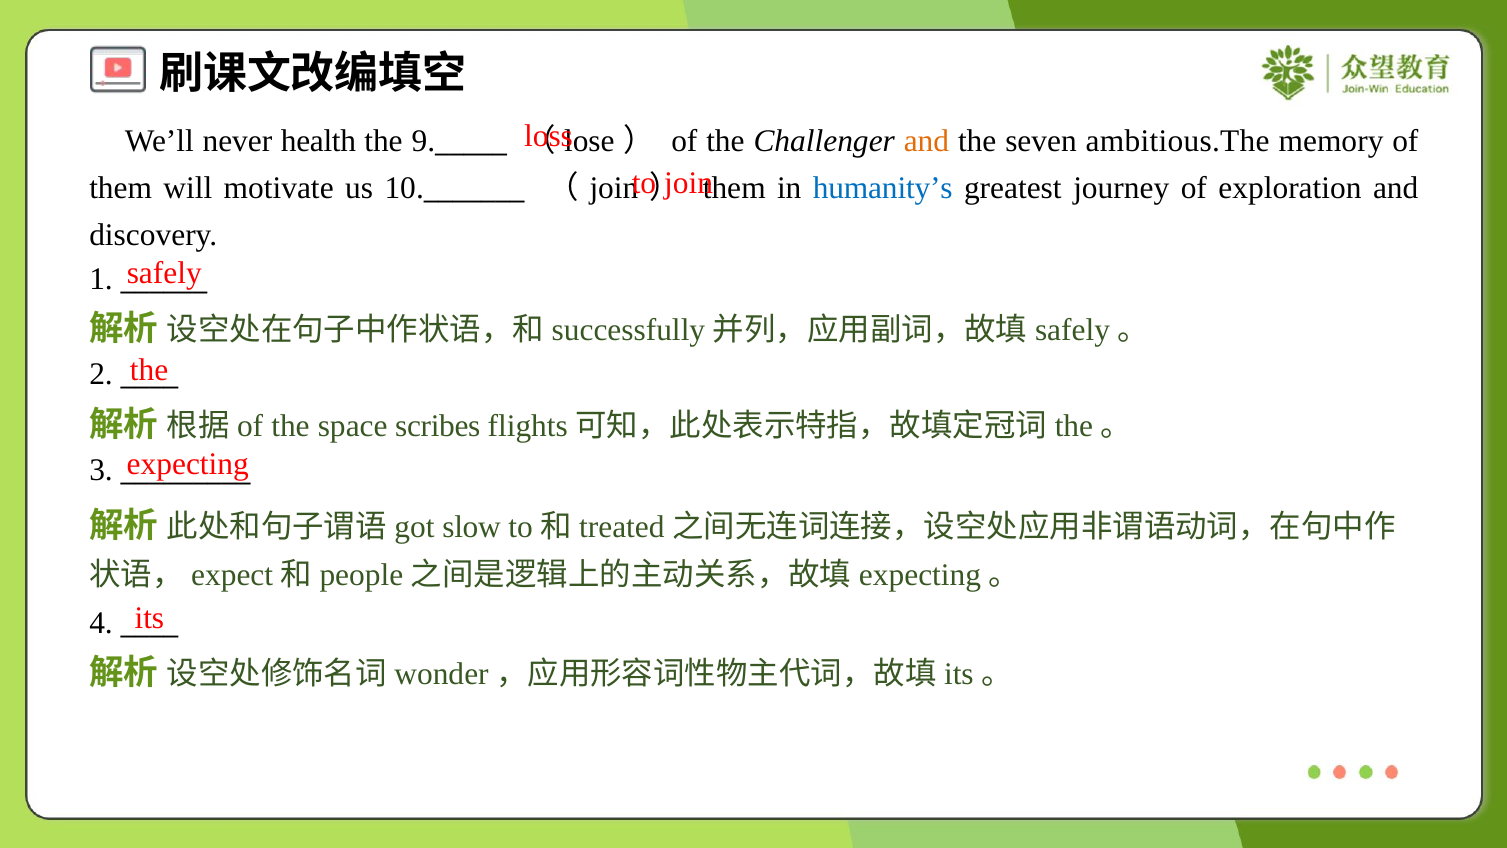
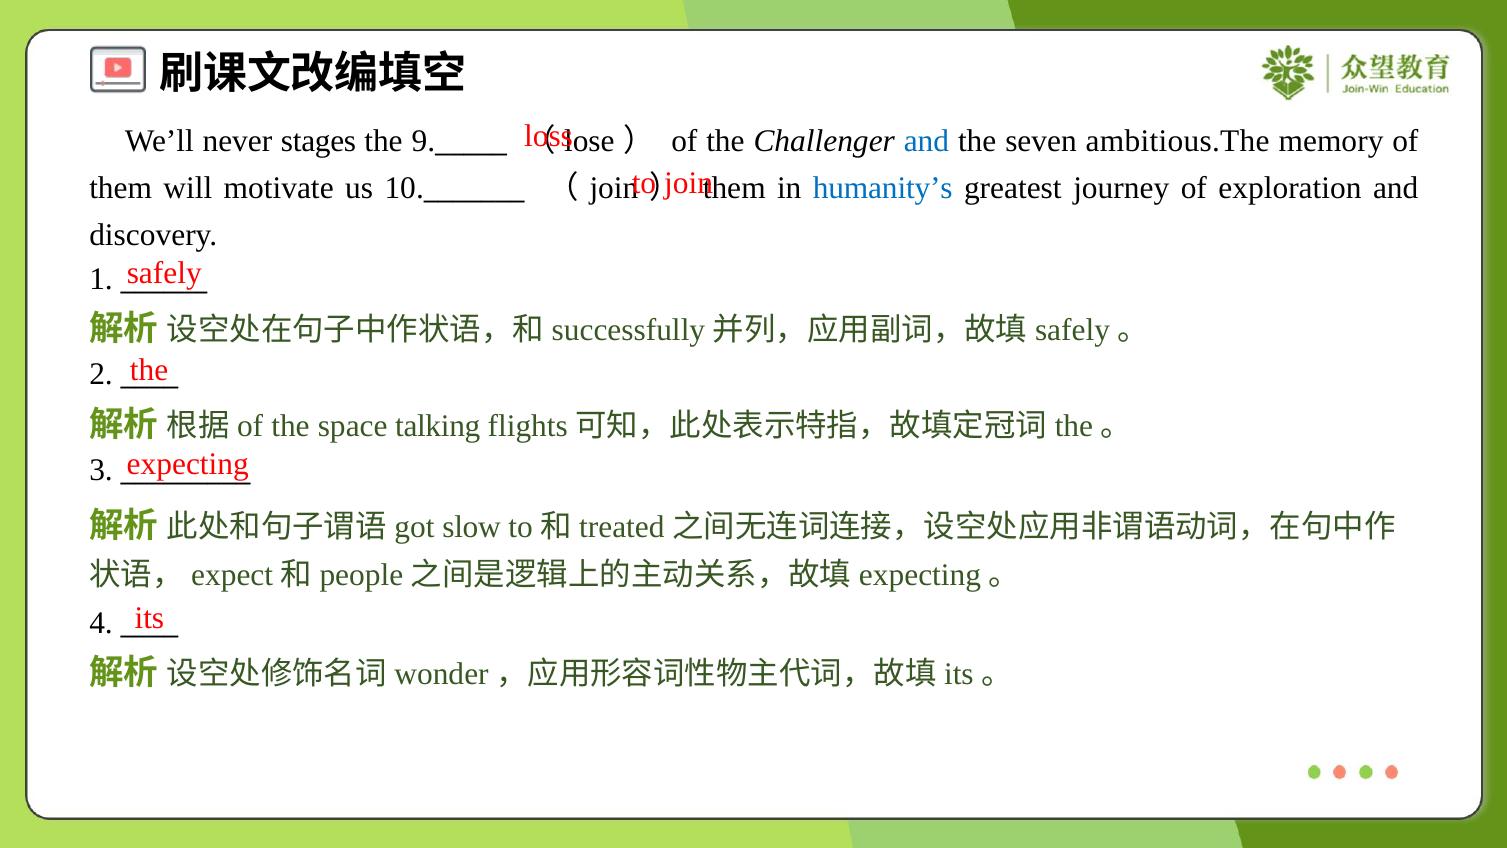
health: health -> stages (319, 141)
and colour: orange -> blue (926, 141)
scribes: scribes -> talking (438, 426)
